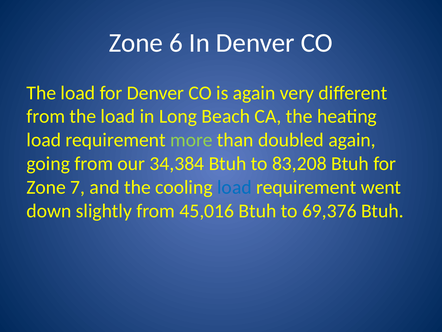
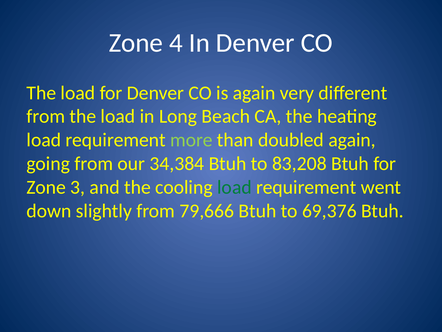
6: 6 -> 4 (176, 43)
7: 7 -> 3 (78, 187)
load colour: blue -> green (234, 187)
45,016: 45,016 -> 79,666 (207, 211)
